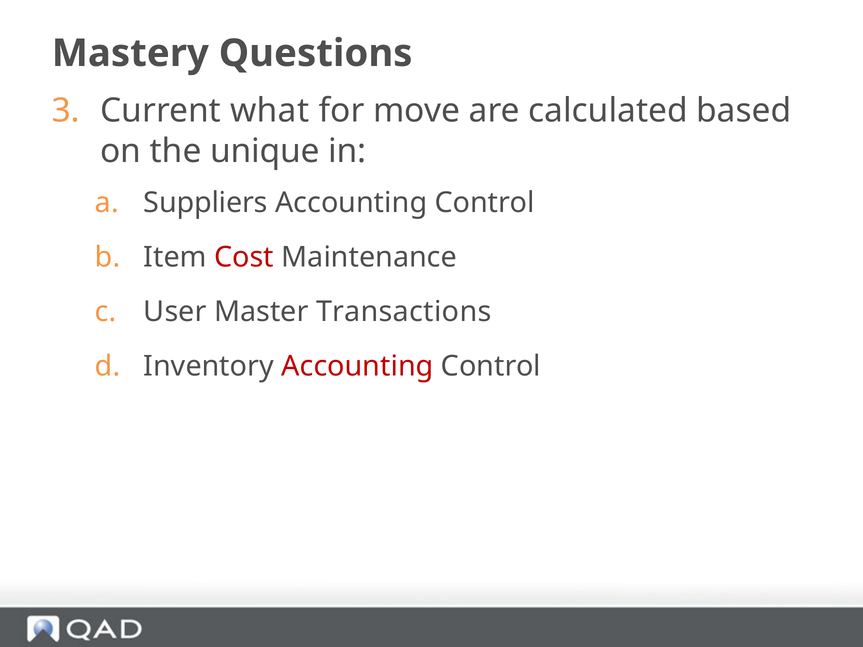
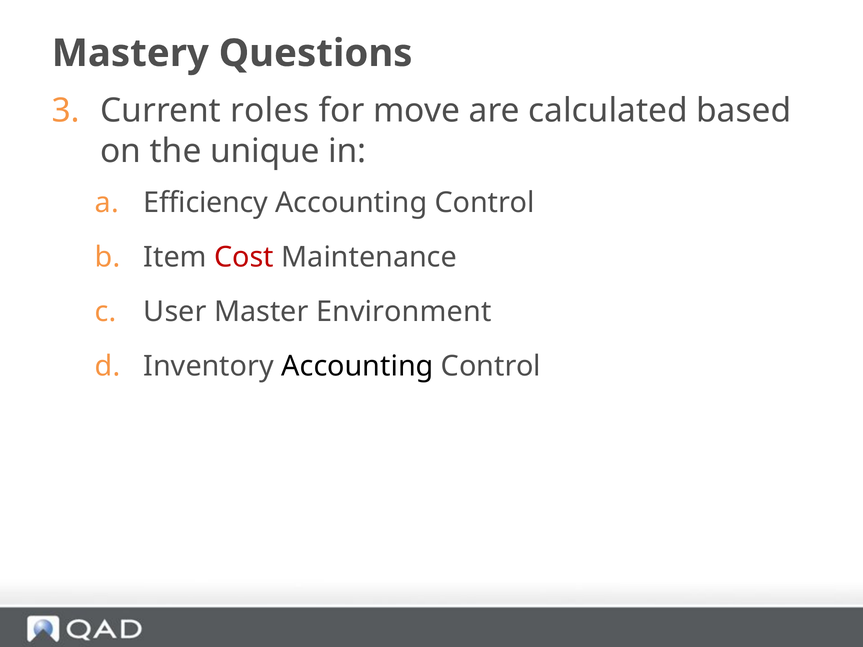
what: what -> roles (270, 111)
Suppliers: Suppliers -> Efficiency (206, 203)
Transactions: Transactions -> Environment (404, 312)
Accounting colour: red -> black (357, 367)
